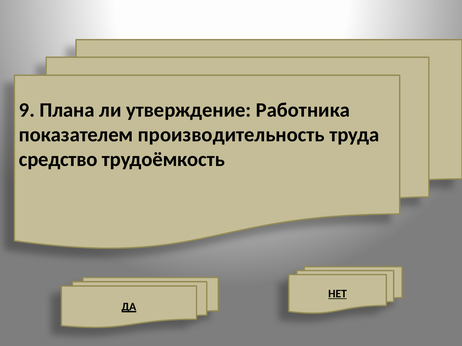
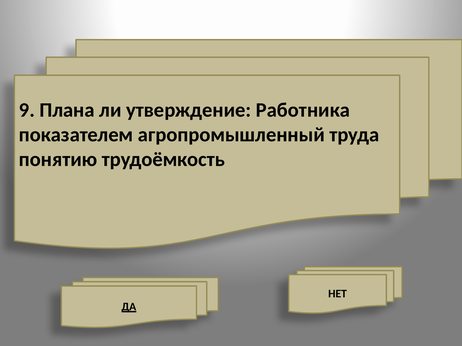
производительность: производительность -> агропромышленный (231, 135)
средство: средство -> понятию (58, 160)
НЕТ underline: present -> none (338, 294)
